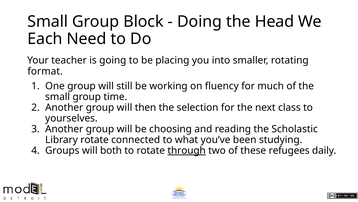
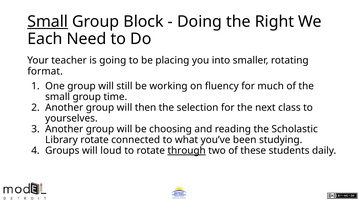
Small underline: none -> present (48, 21)
Head: Head -> Right (274, 21)
both: both -> loud (111, 150)
refugees: refugees -> students (289, 150)
